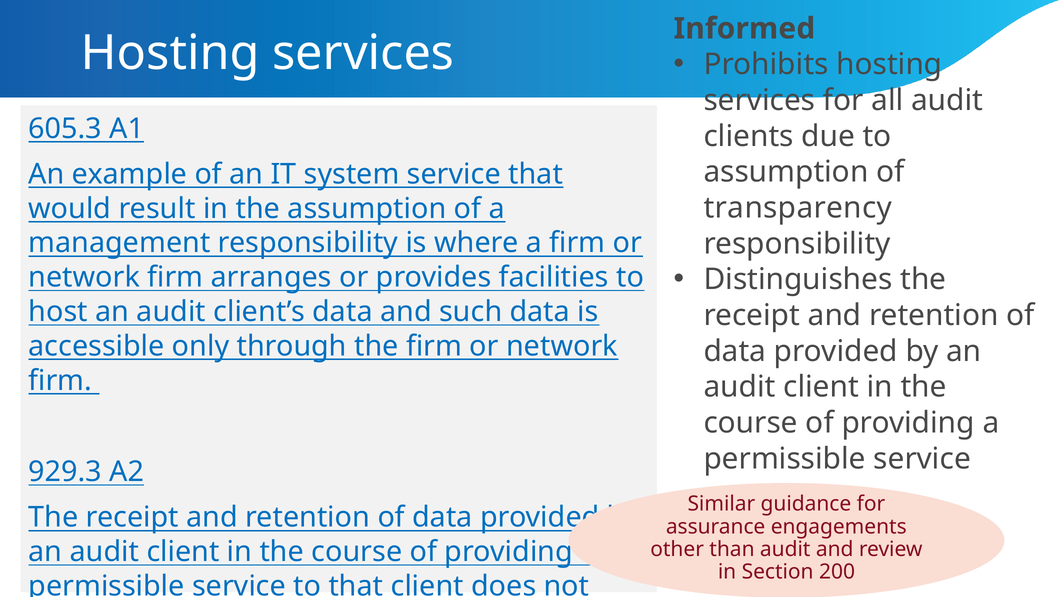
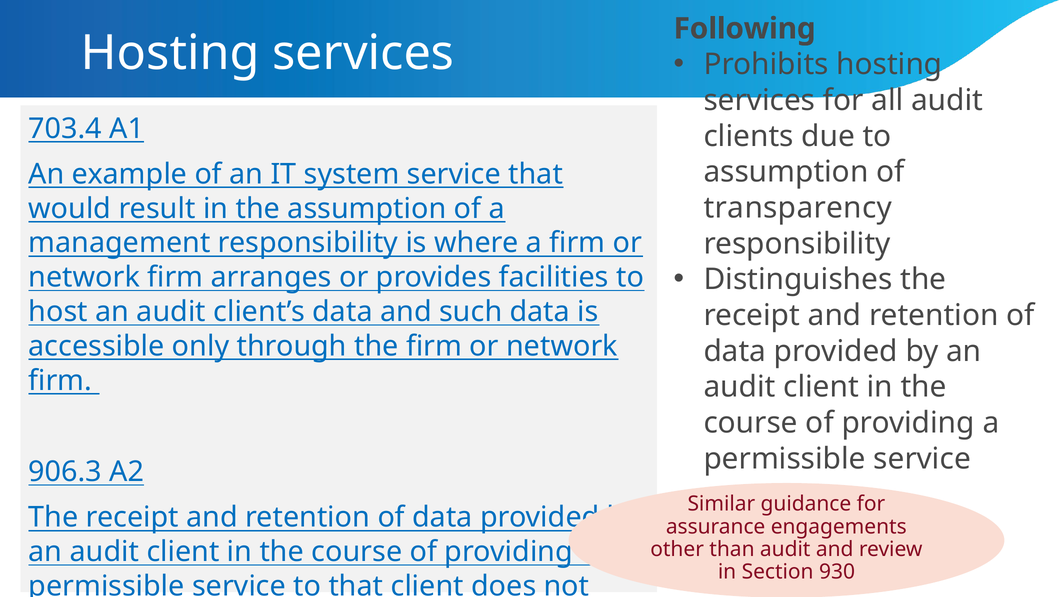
Informed: Informed -> Following (745, 29)
605.3: 605.3 -> 703.4 (65, 128)
929.3: 929.3 -> 906.3 (65, 472)
200: 200 -> 930 (837, 572)
